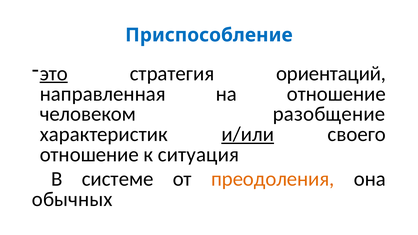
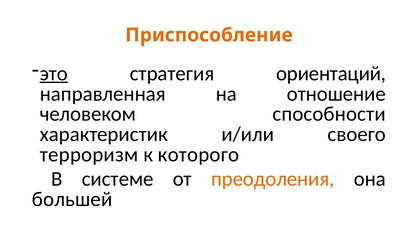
Приспособление colour: blue -> orange (209, 35)
разобщение: разобщение -> способности (329, 114)
и/или underline: present -> none (248, 134)
отношение: отношение -> терроризм (89, 155)
ситуация: ситуация -> которого (198, 155)
обычных: обычных -> большей (72, 199)
